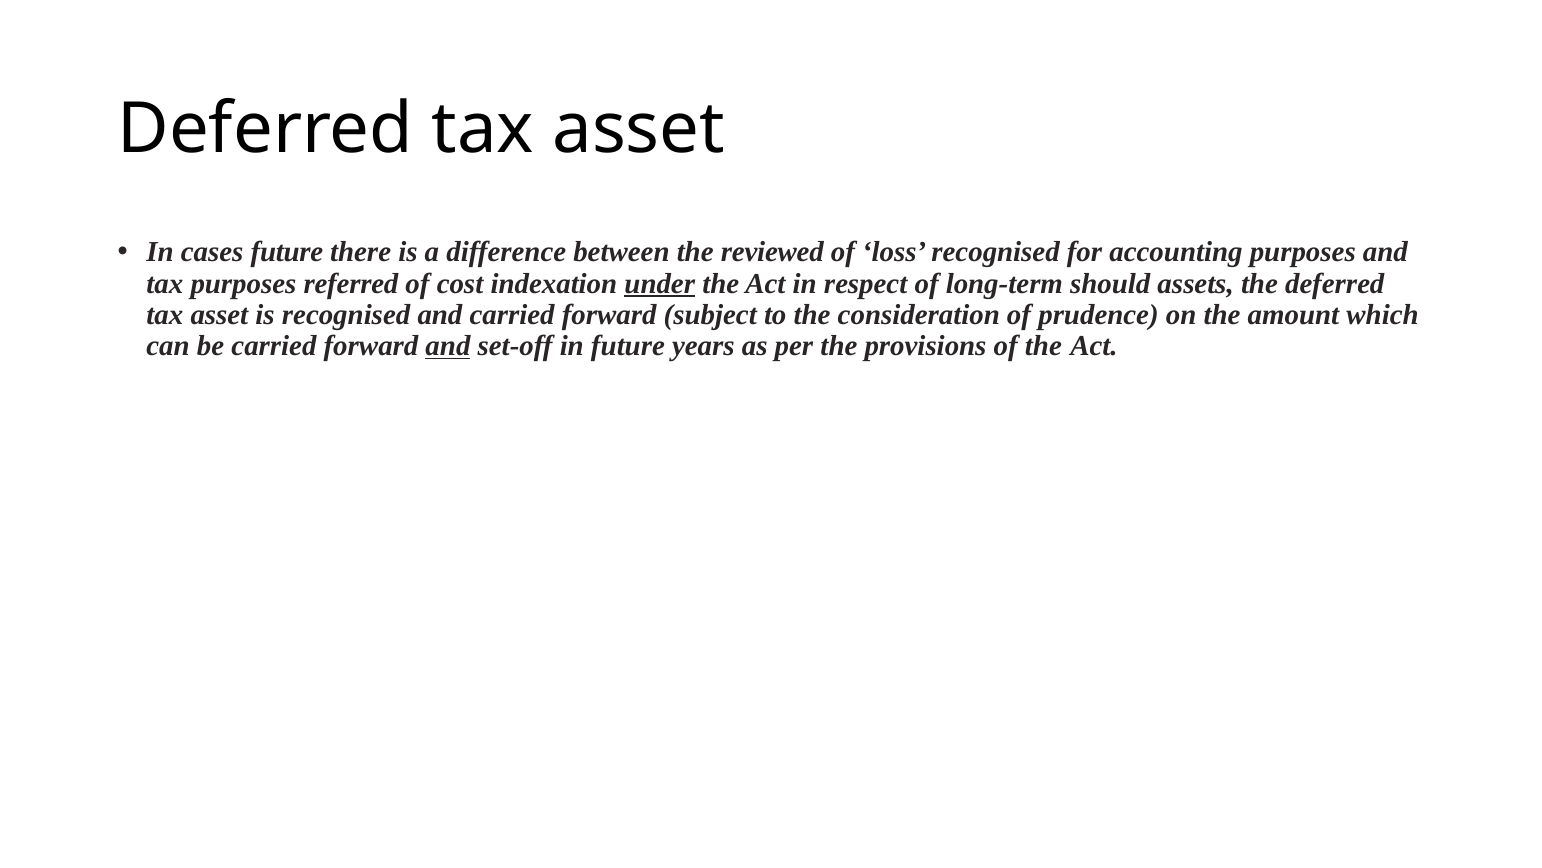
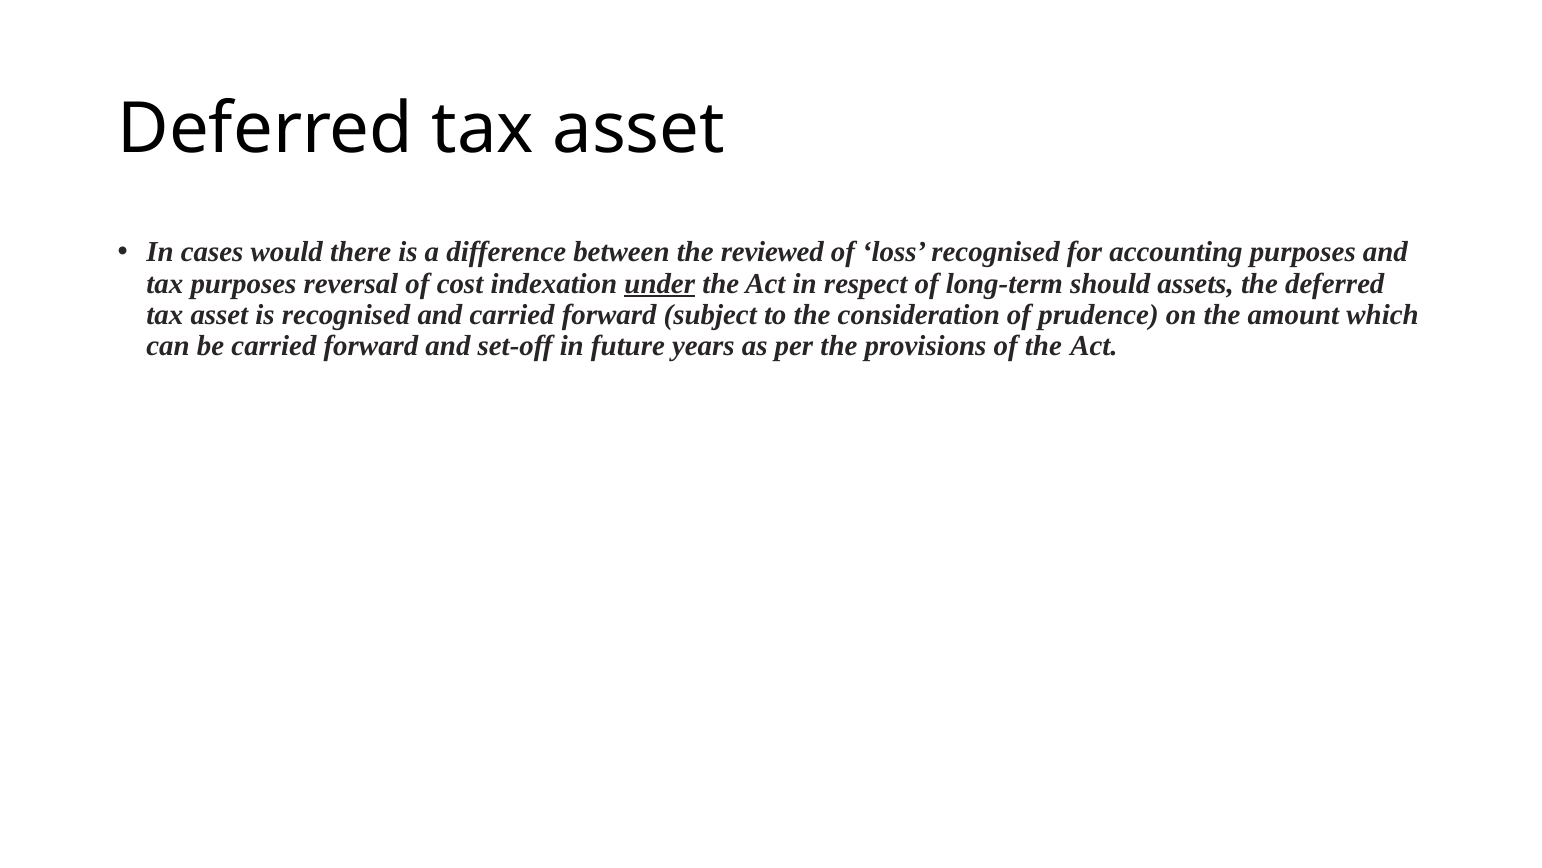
cases future: future -> would (287, 252)
referred: referred -> reversal (351, 283)
and underline: present -> none (448, 346)
